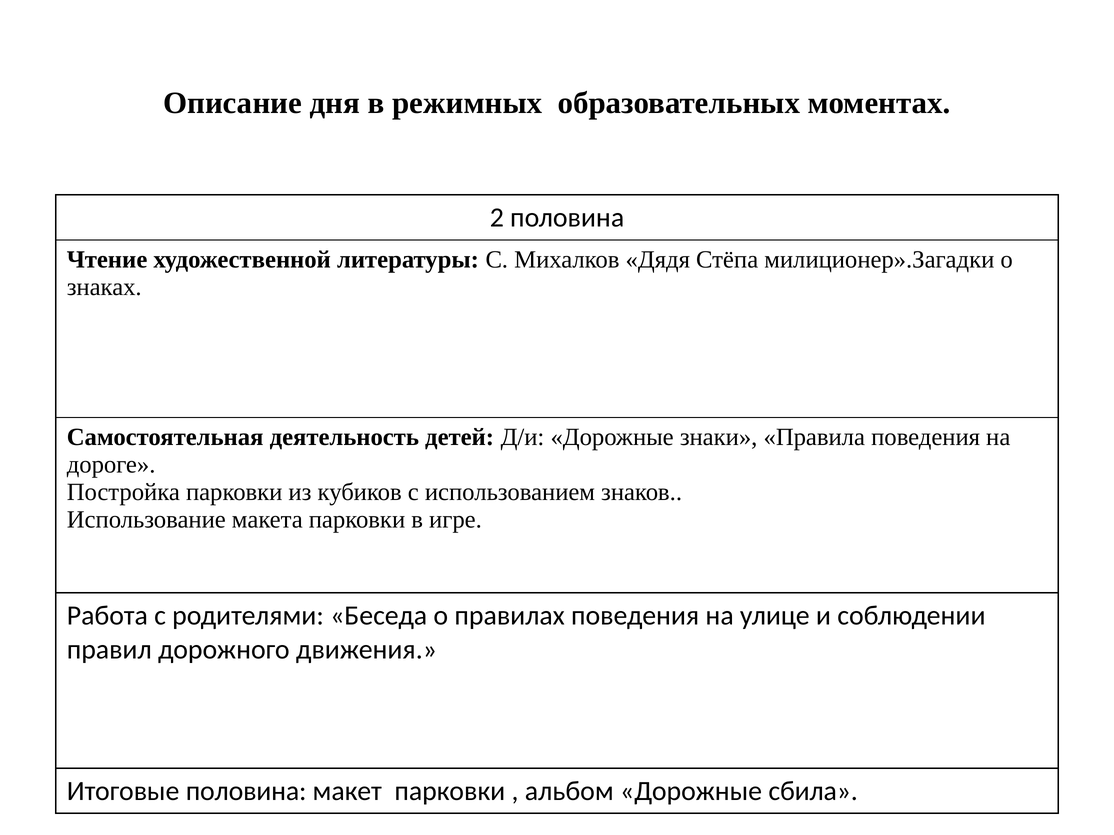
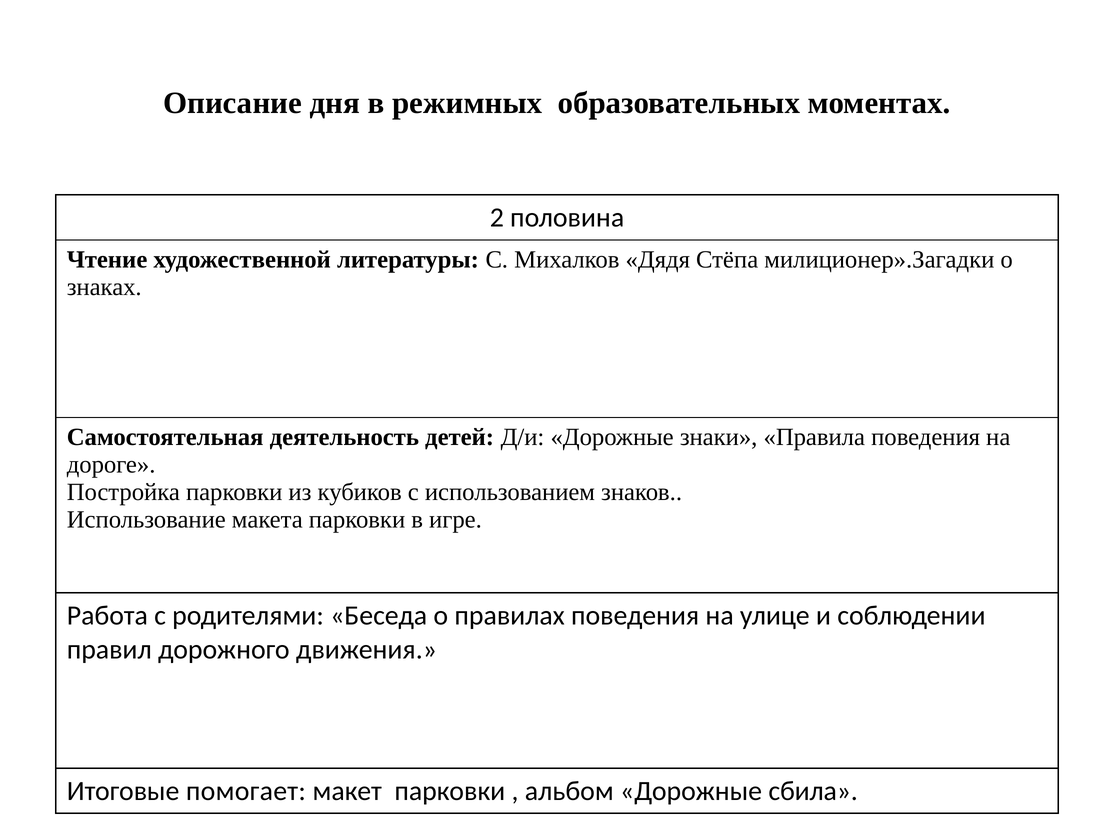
Итоговые половина: половина -> помогает (246, 791)
